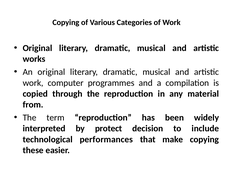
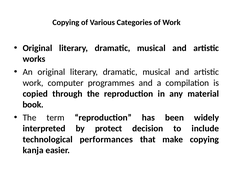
from: from -> book (33, 104)
these: these -> kanja (33, 150)
